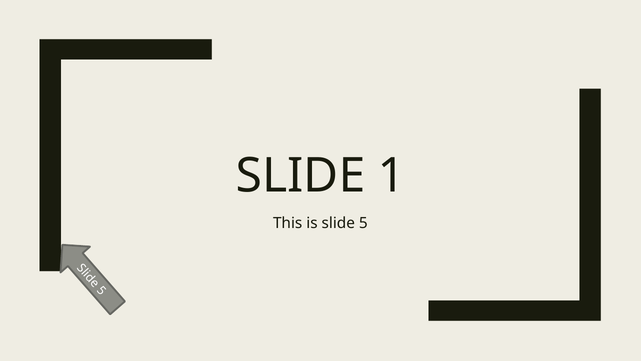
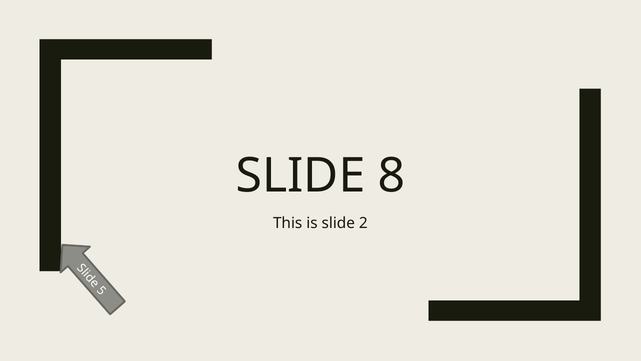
1: 1 -> 8 (391, 176)
slide 5: 5 -> 2 (363, 223)
